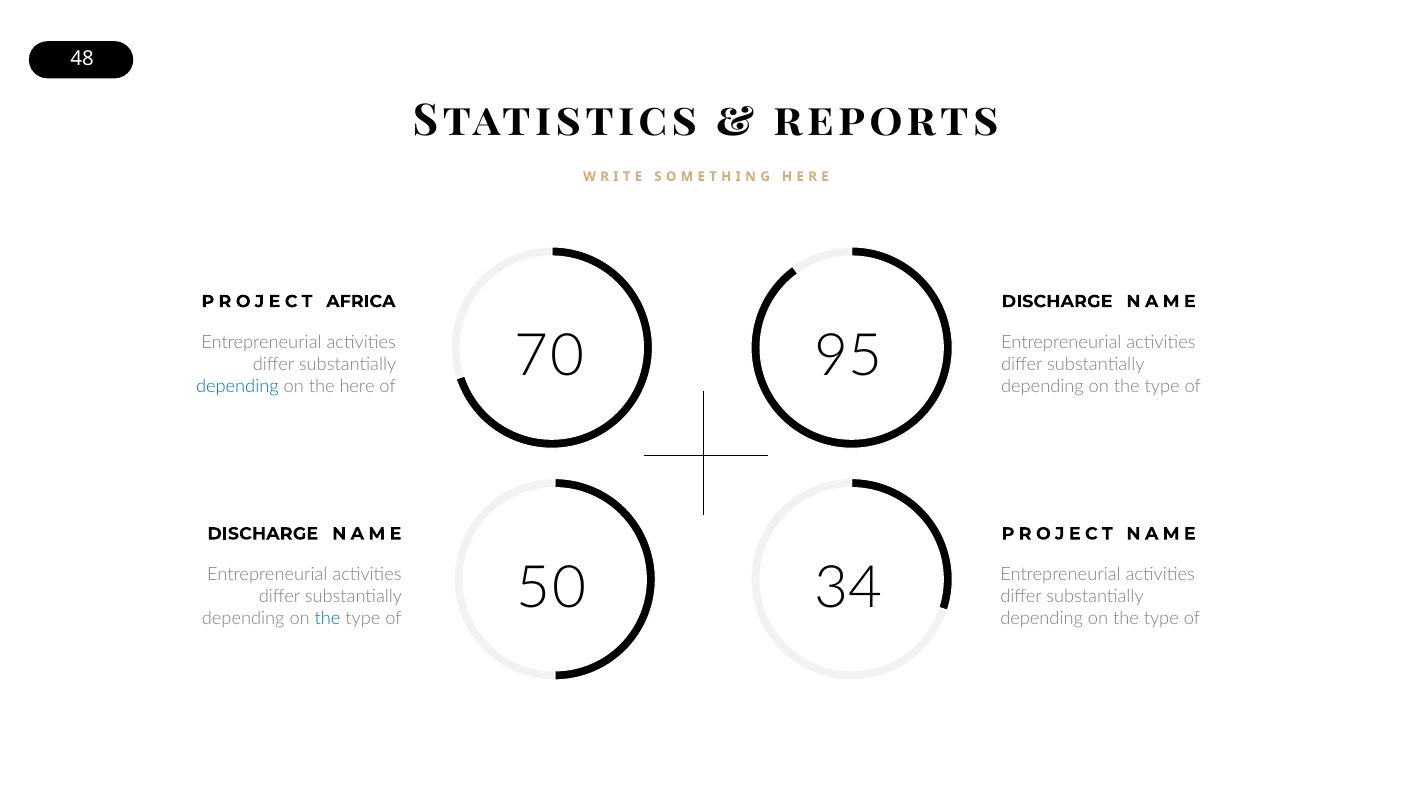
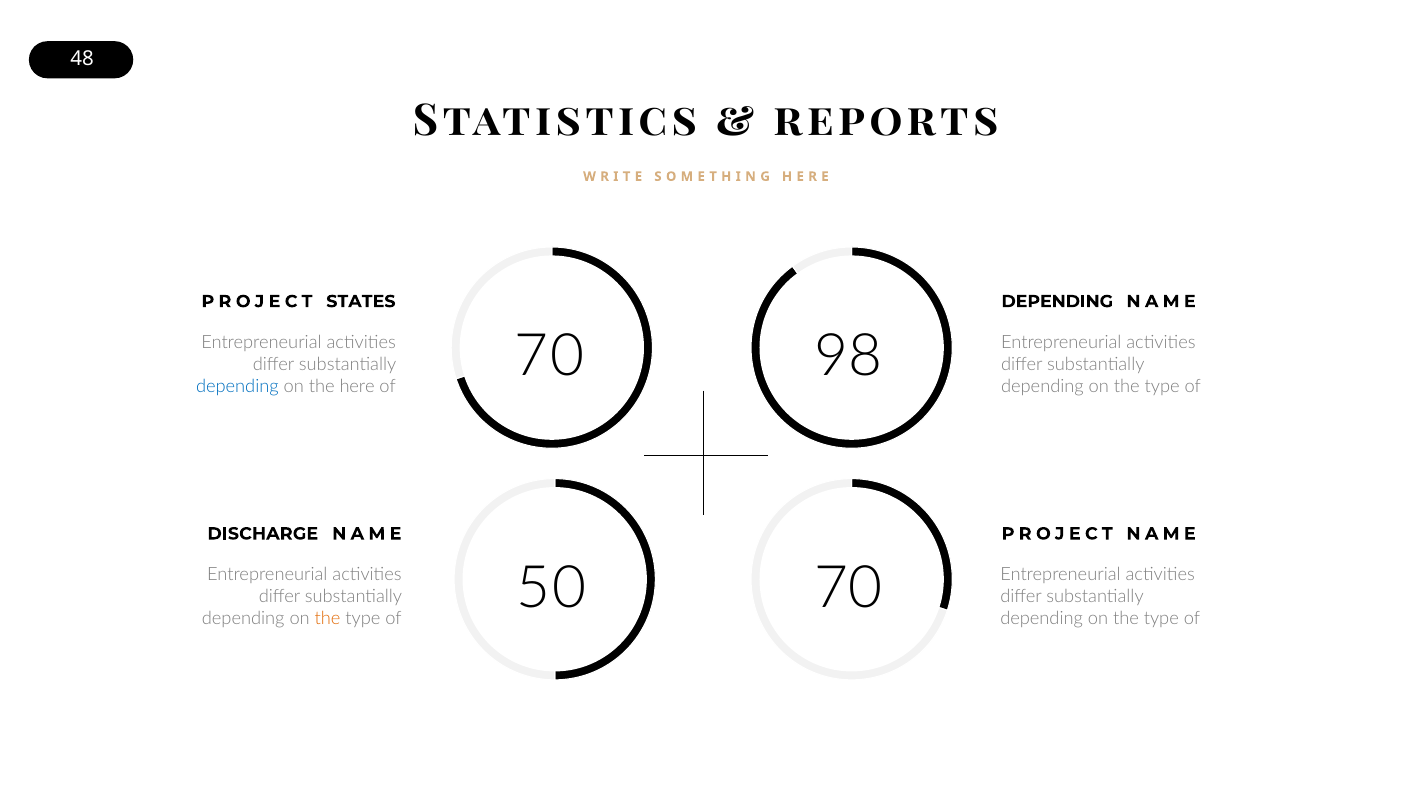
AFRICA: AFRICA -> STATES (361, 301)
DISCHARGE: DISCHARGE -> DEPENDING (1057, 301)
95: 95 -> 98 (849, 356)
50 34: 34 -> 70 (849, 588)
the colour: blue -> orange (328, 618)
